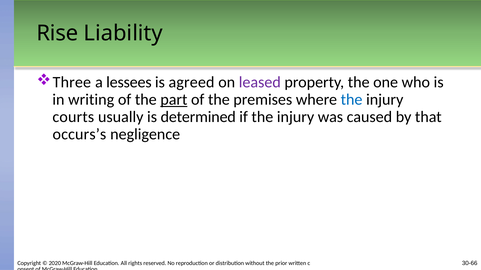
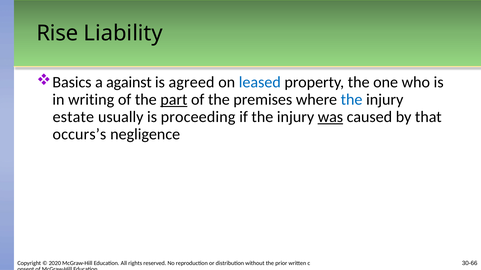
Three: Three -> Basics (72, 82)
lessees: lessees -> against (129, 82)
leased colour: purple -> blue (260, 82)
courts: courts -> estate (73, 117)
determined: determined -> proceeding (198, 117)
was underline: none -> present (330, 117)
